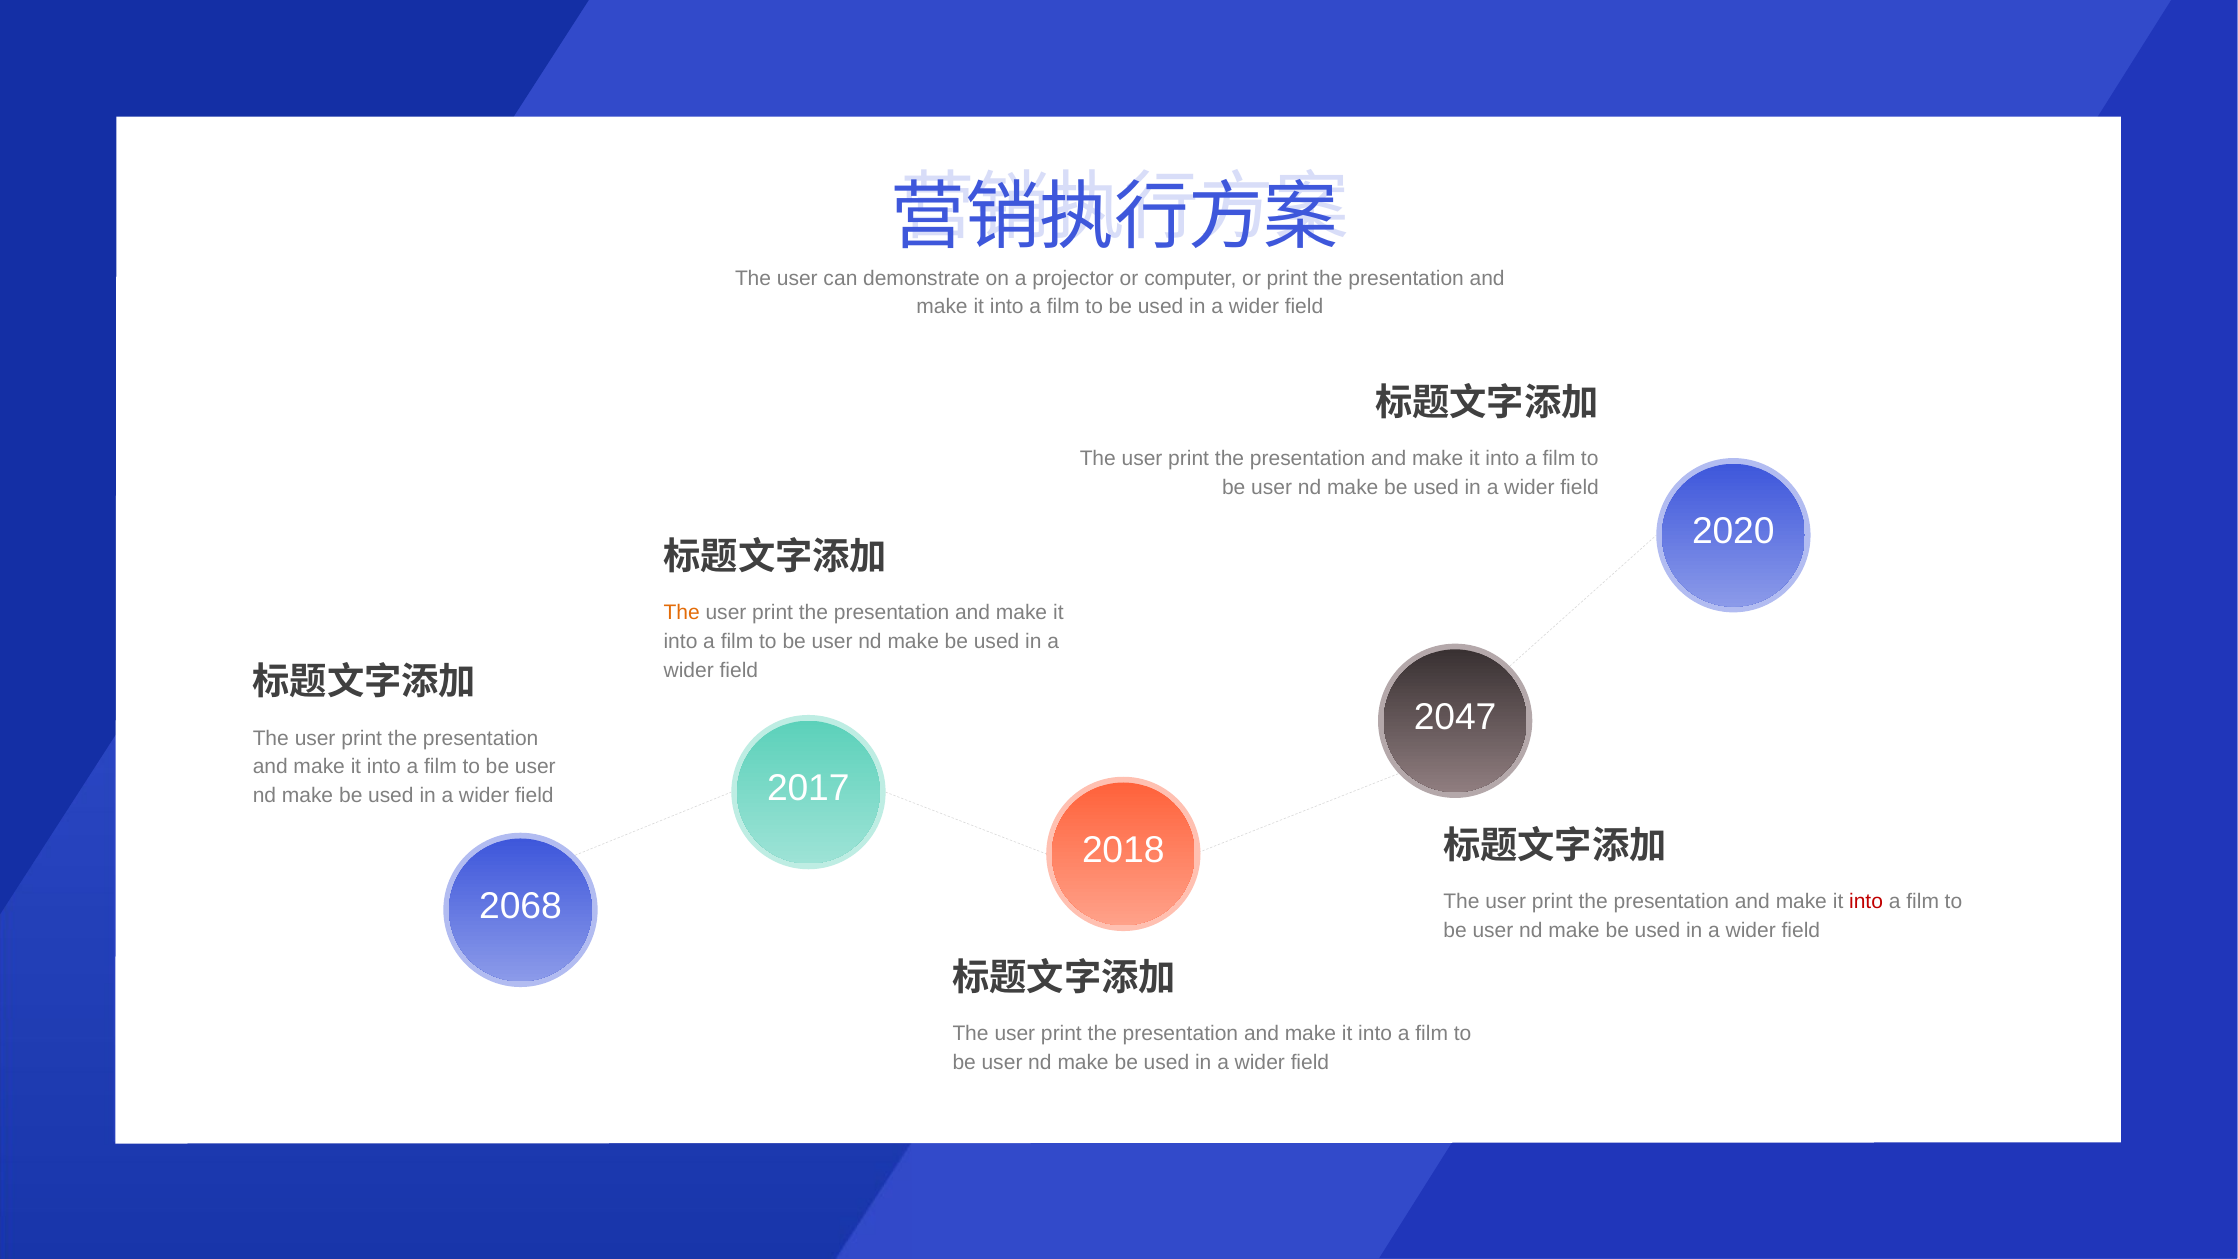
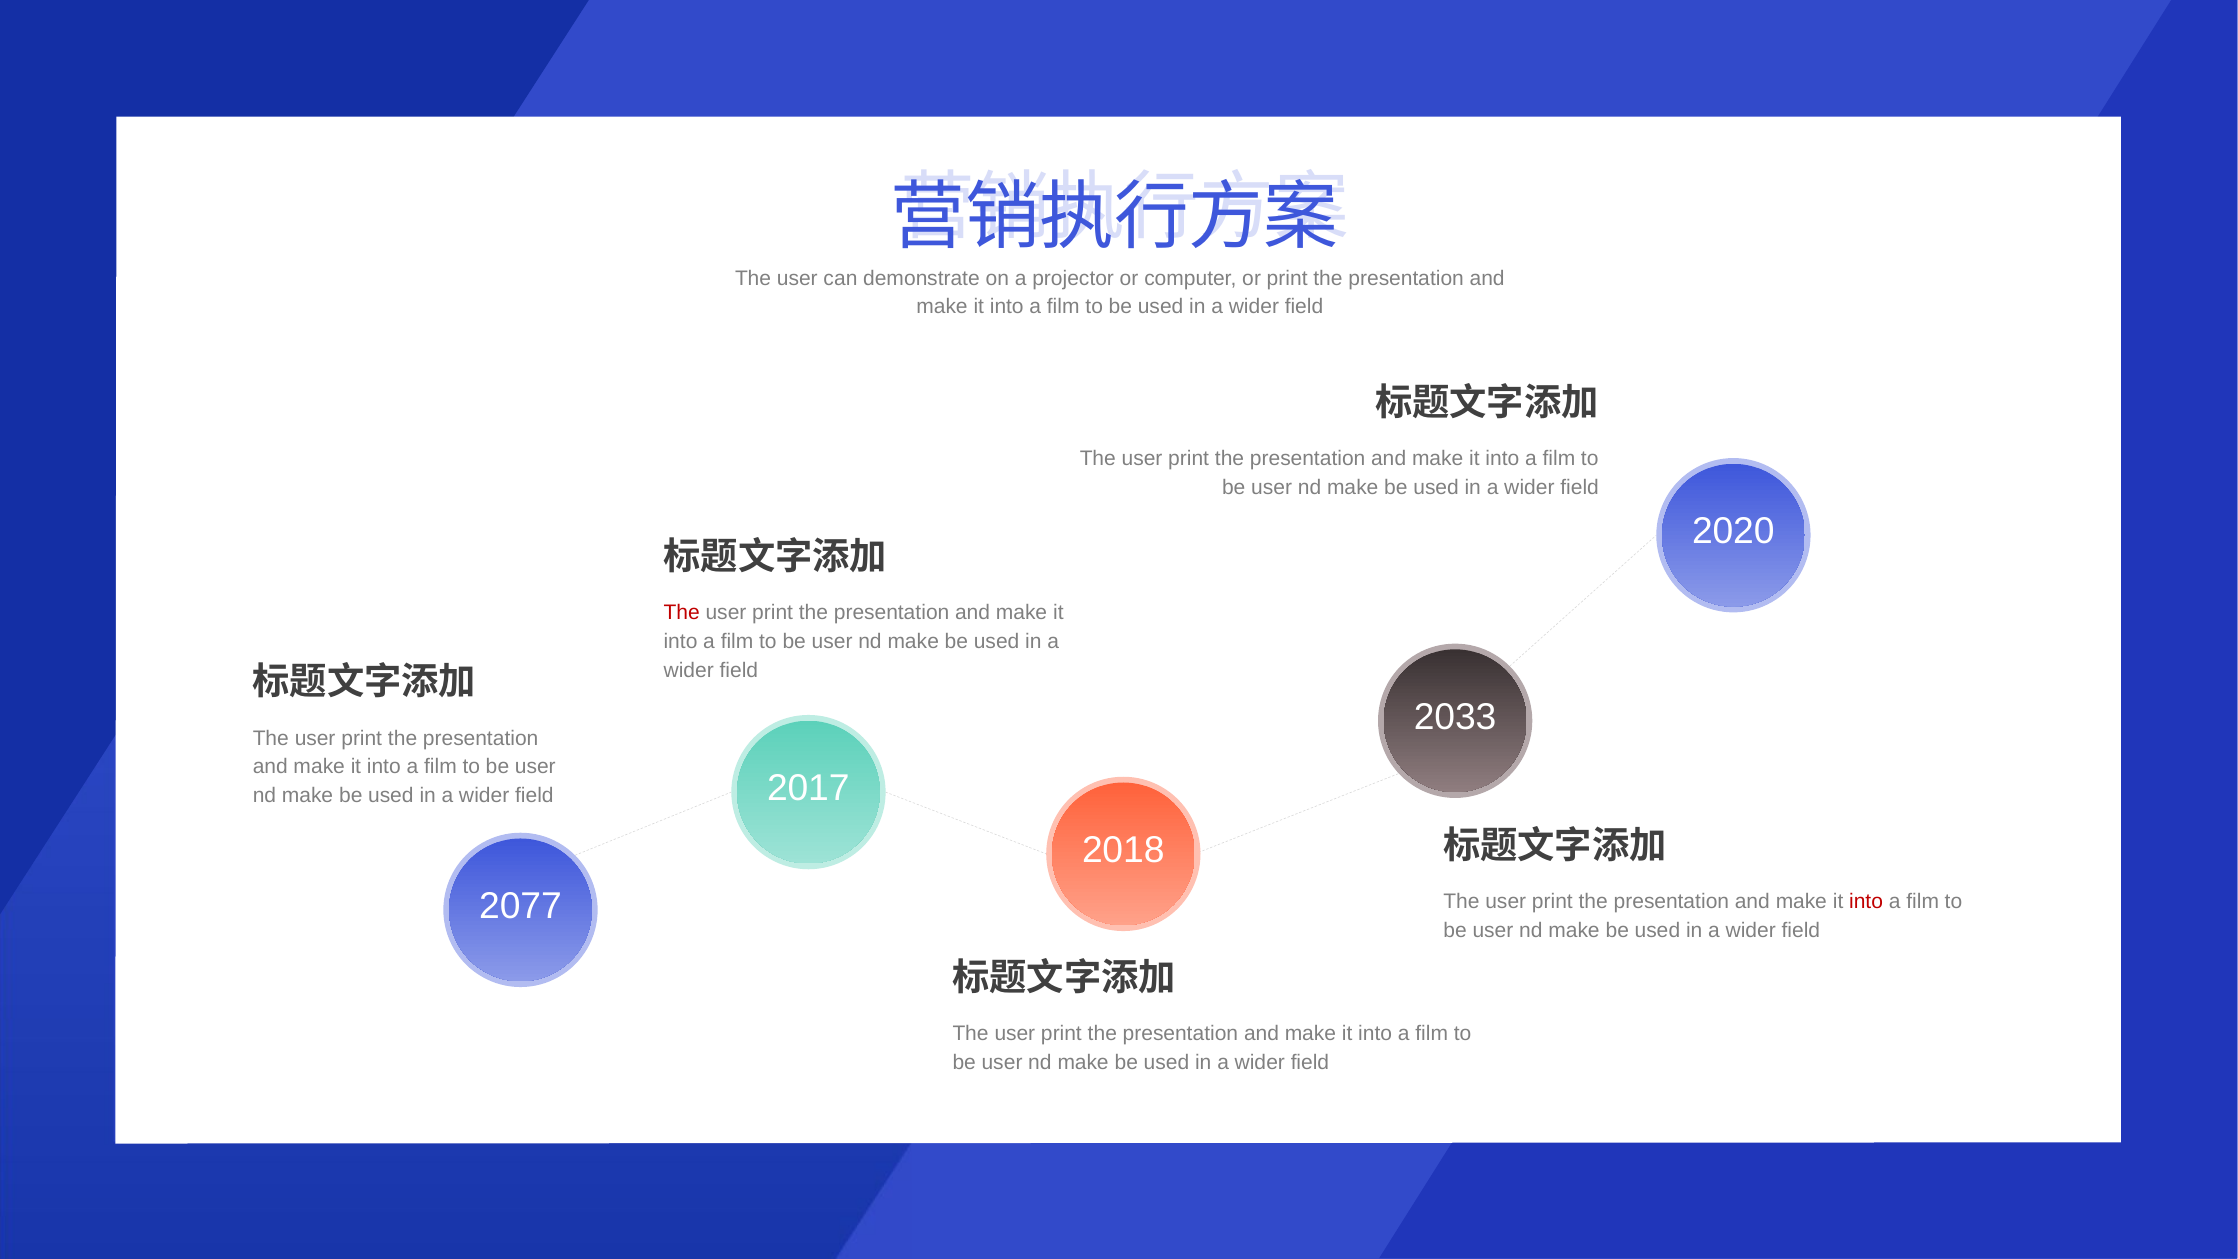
The colour: orange -> red (682, 613)
2047: 2047 -> 2033 (1455, 717)
2068: 2068 -> 2077 (520, 906)
